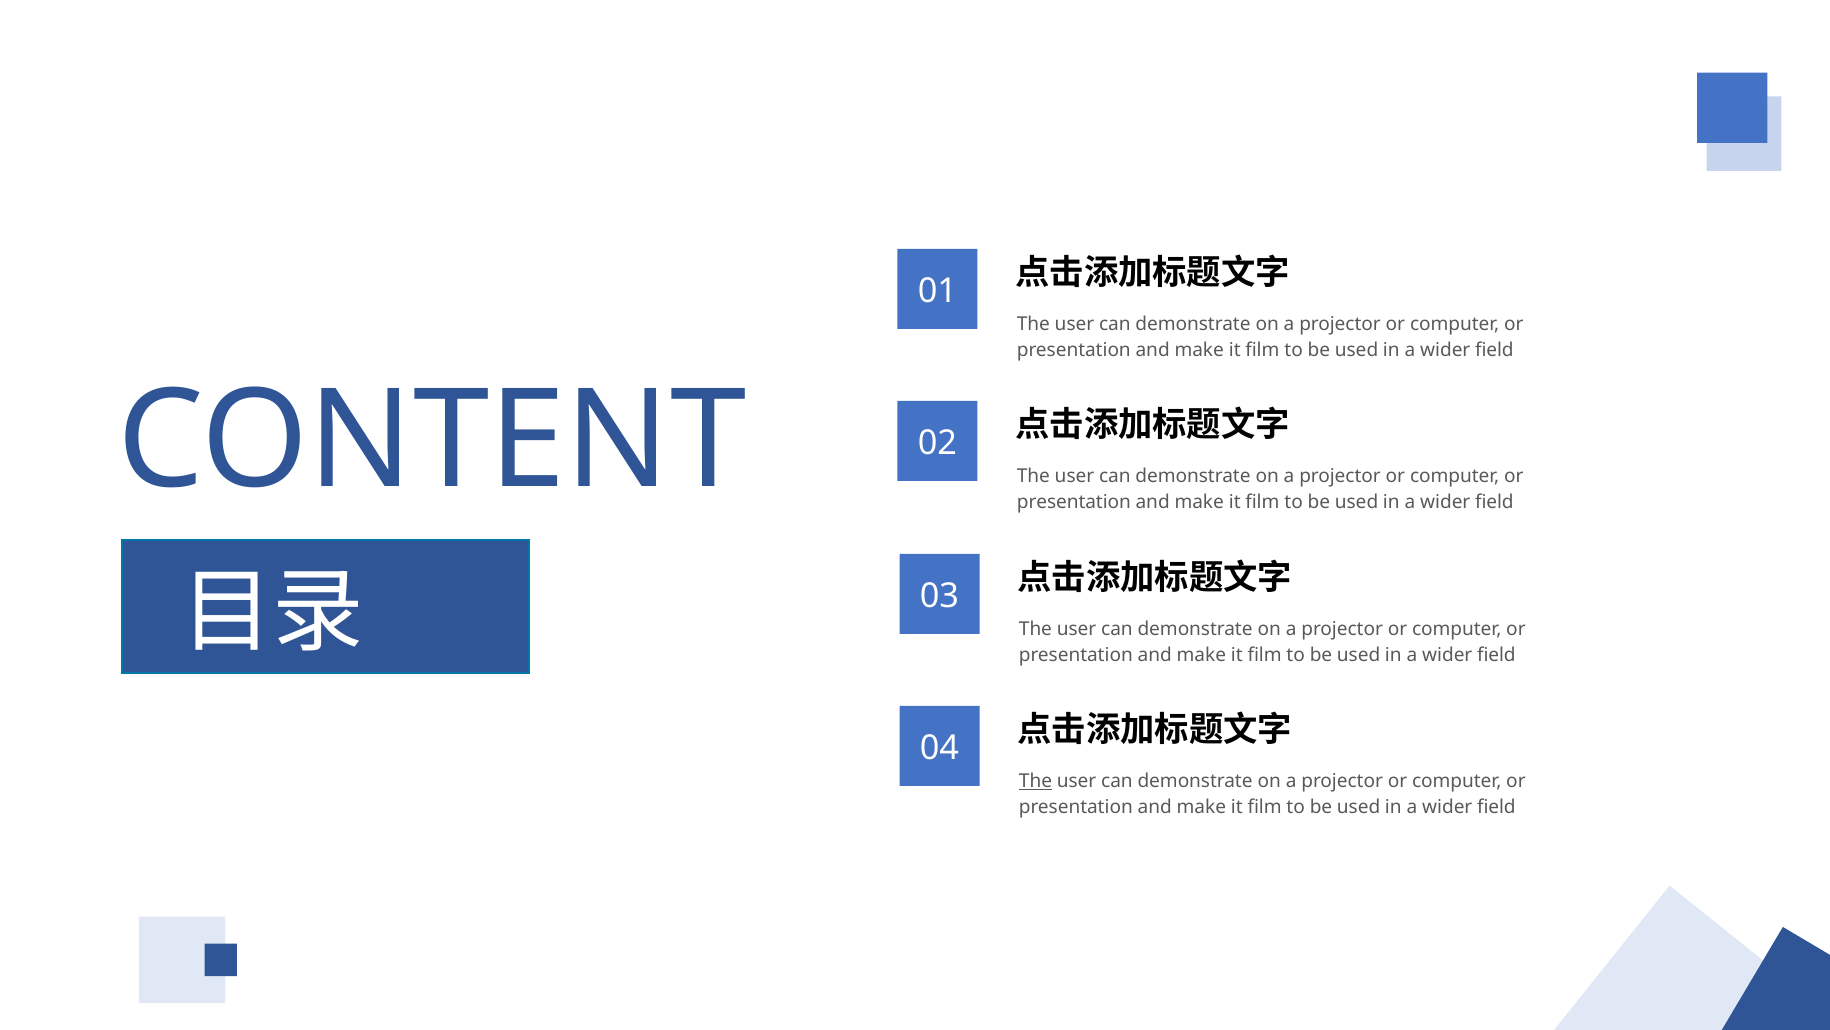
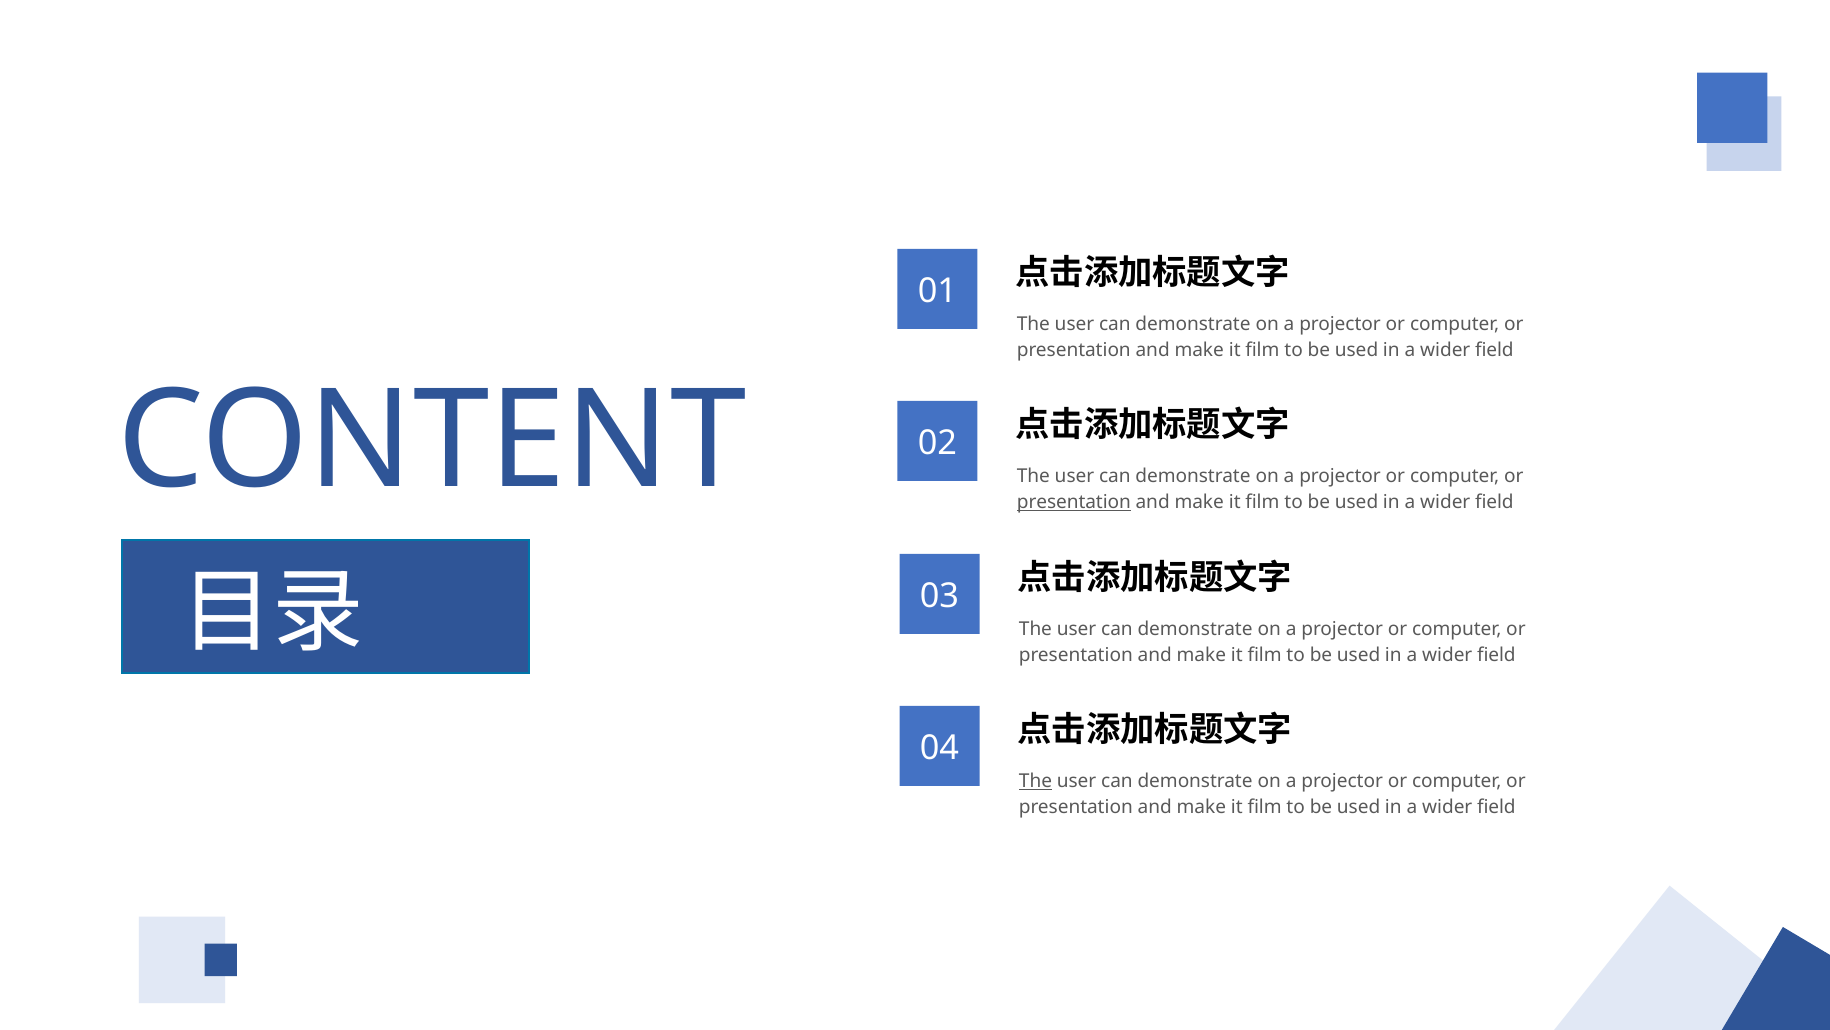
presentation underline: none -> present (1074, 502)
